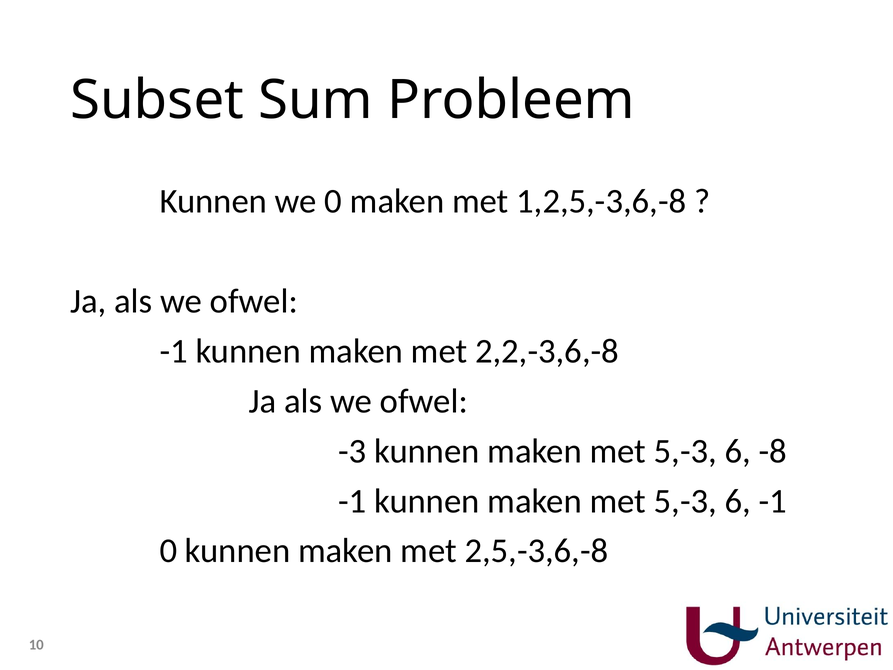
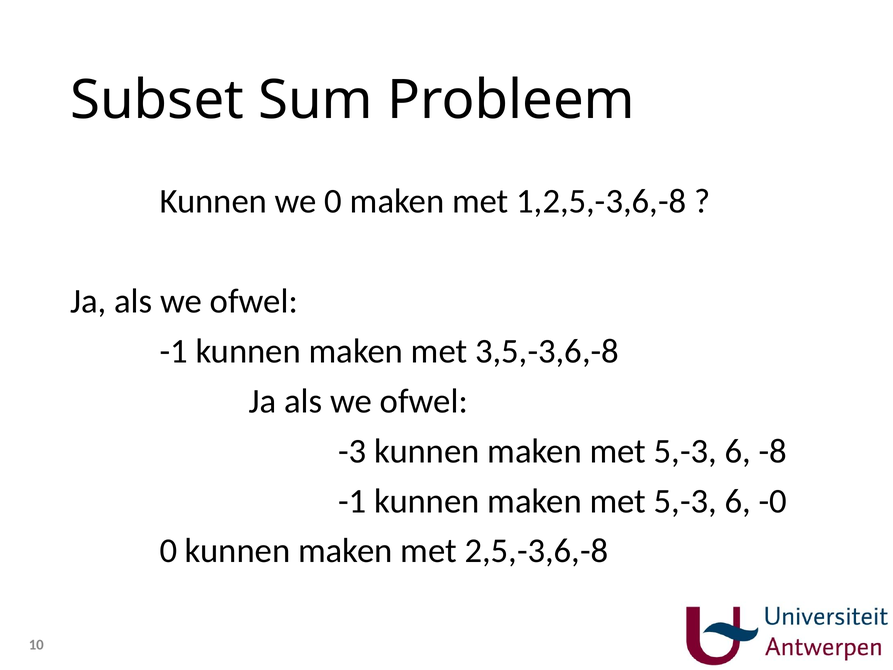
2,2,-3,6,-8: 2,2,-3,6,-8 -> 3,5,-3,6,-8 (547, 351)
6 -1: -1 -> -0 (773, 501)
